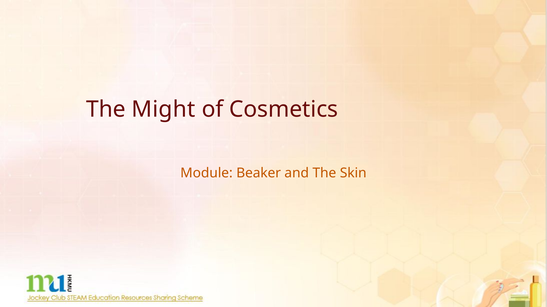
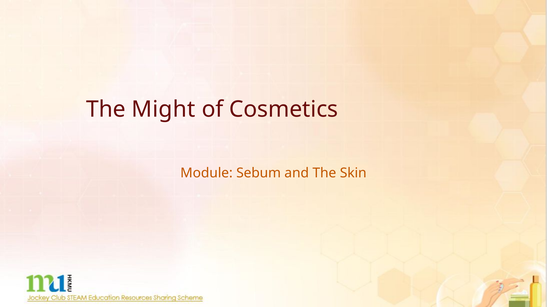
Beaker: Beaker -> Sebum (259, 174)
